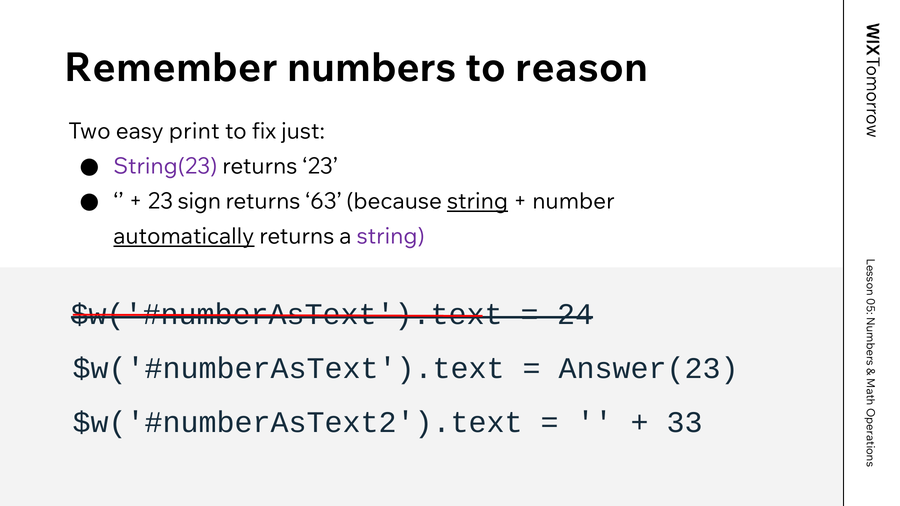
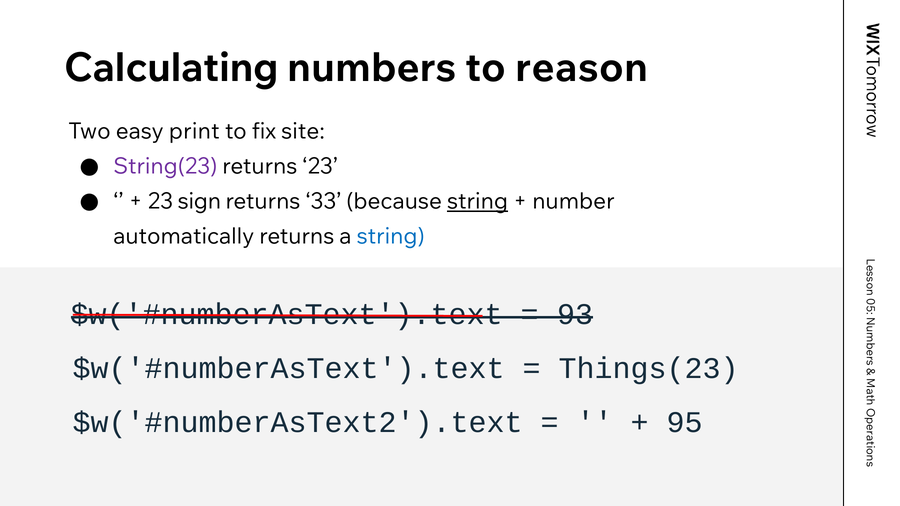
Remember: Remember -> Calculating (171, 68)
just: just -> site (303, 131)
63: 63 -> 33 (323, 202)
automatically underline: present -> none (184, 237)
string colour: purple -> blue (391, 237)
24: 24 -> 93 (575, 315)
Answer(23: Answer(23 -> Things(23 (649, 369)
33: 33 -> 95 (685, 423)
